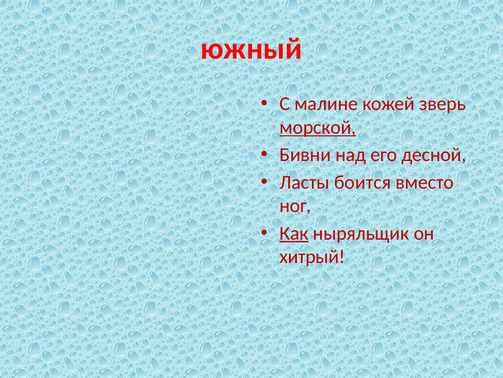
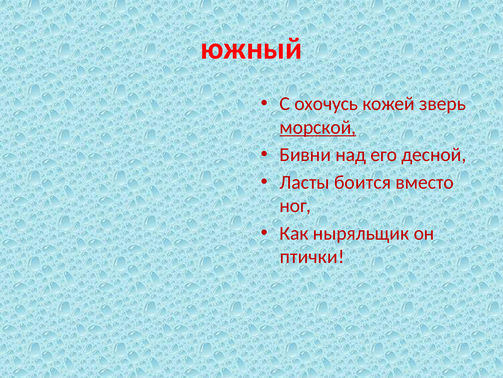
малине: малине -> охочусь (326, 104)
Как underline: present -> none (294, 233)
хитрый: хитрый -> птички (312, 256)
